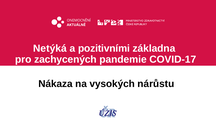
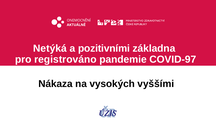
zachycených: zachycených -> registrováno (65, 59)
COVID-17: COVID-17 -> COVID-97 (173, 59)
nárůstu: nárůstu -> vyššími (156, 83)
